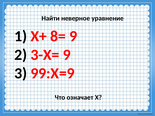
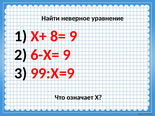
3-Х=: 3-Х= -> 6-Х= (45, 55)
